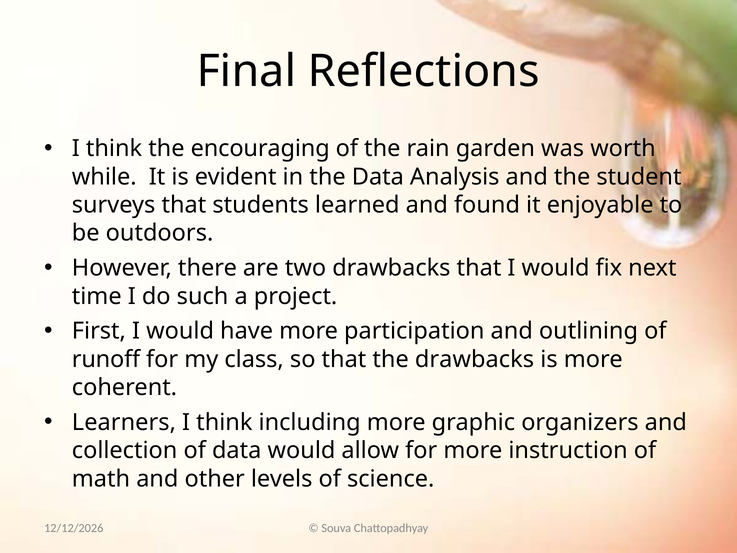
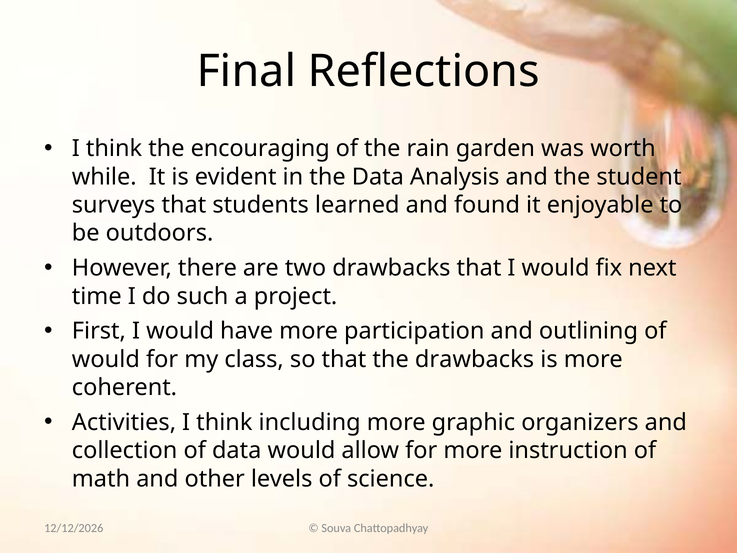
runoff: runoff -> would (106, 359)
Learners: Learners -> Activities (124, 422)
